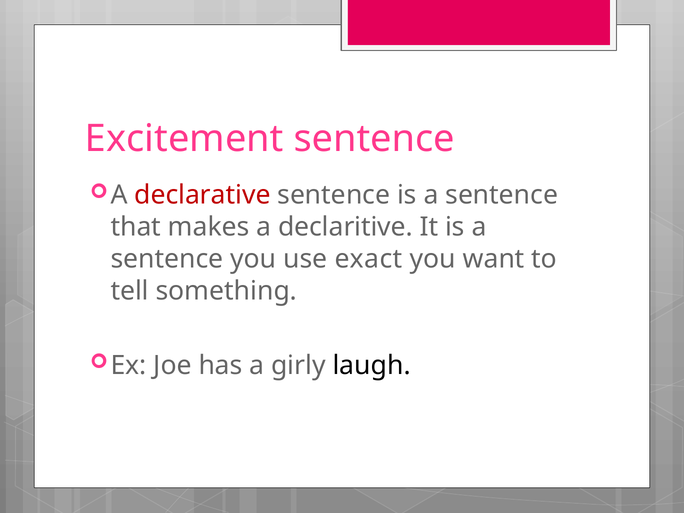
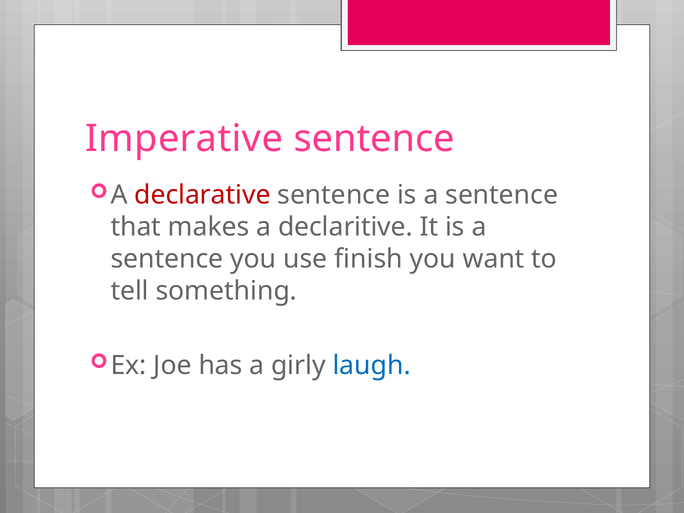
Excitement: Excitement -> Imperative (184, 139)
exact: exact -> finish (369, 259)
laugh colour: black -> blue (372, 365)
